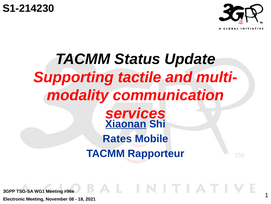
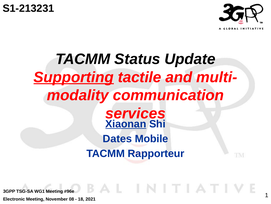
S1-214230: S1-214230 -> S1-213231 (28, 8)
Supporting underline: none -> present (74, 77)
Rates: Rates -> Dates (117, 138)
